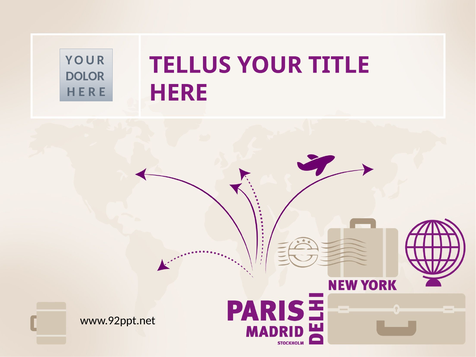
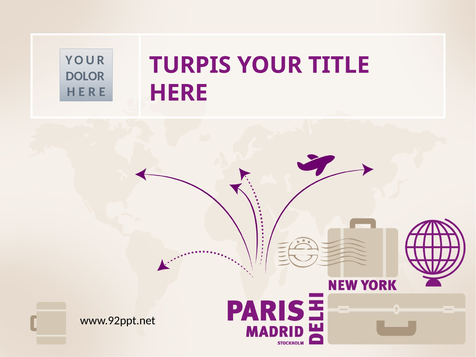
TELLUS: TELLUS -> TURPIS (190, 65)
